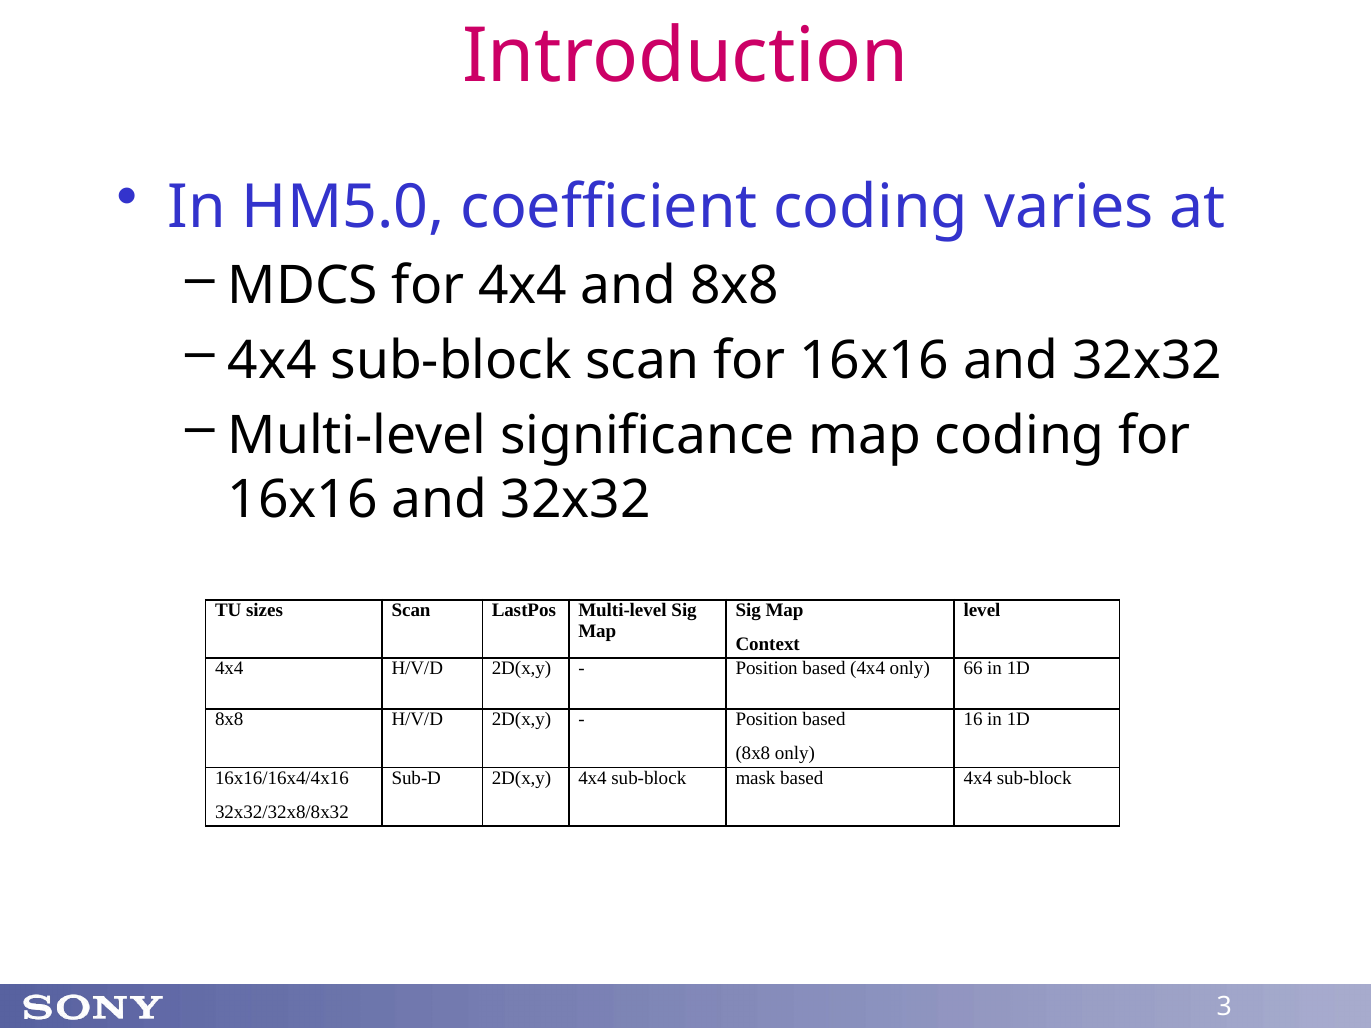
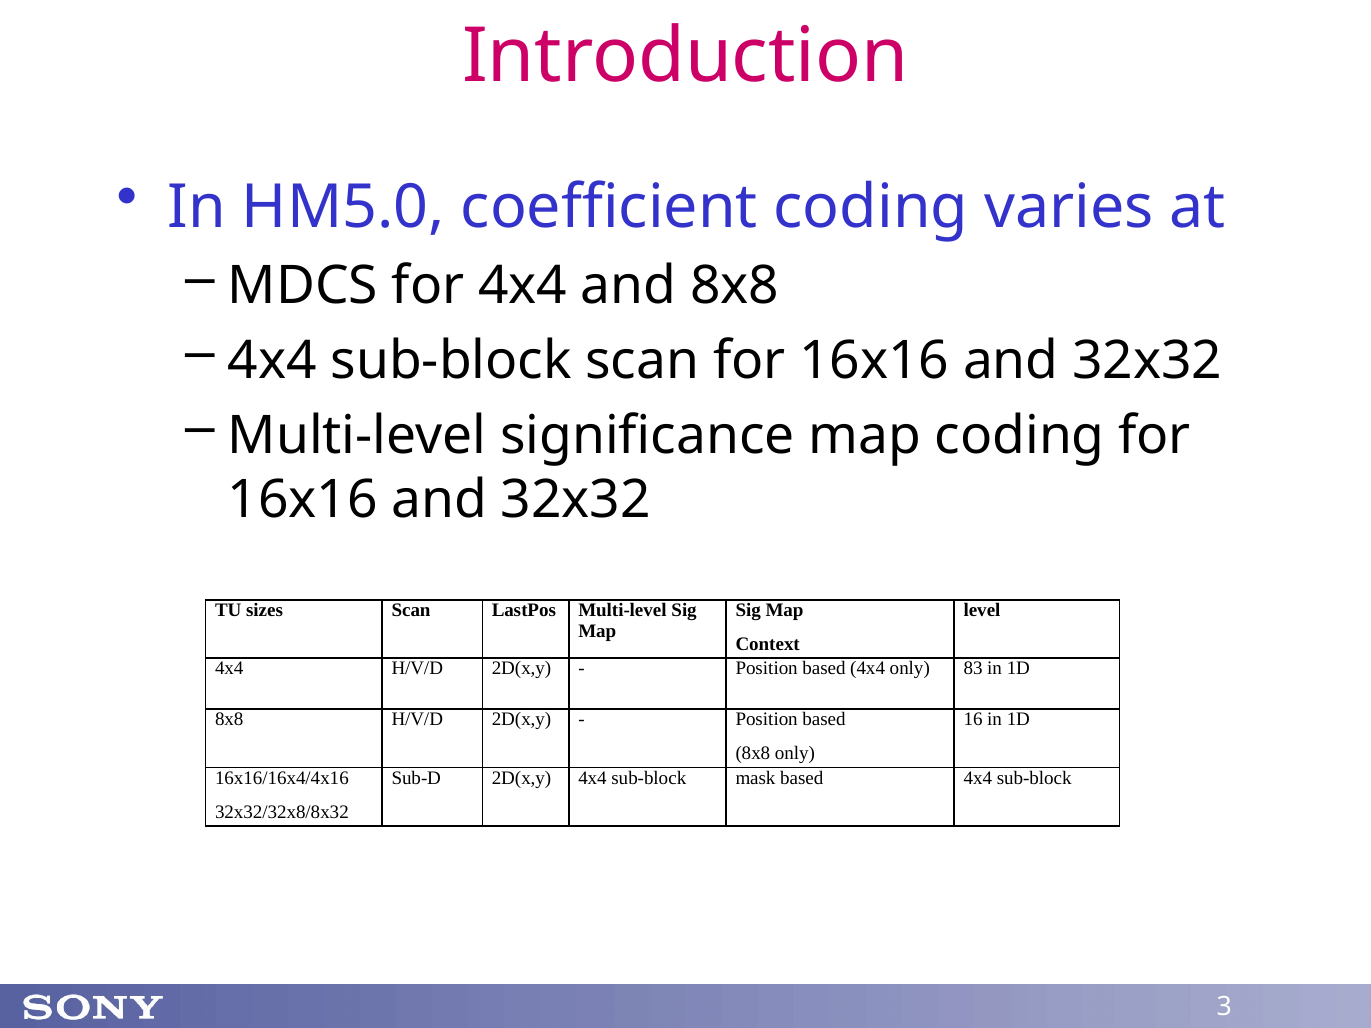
66: 66 -> 83 (973, 669)
